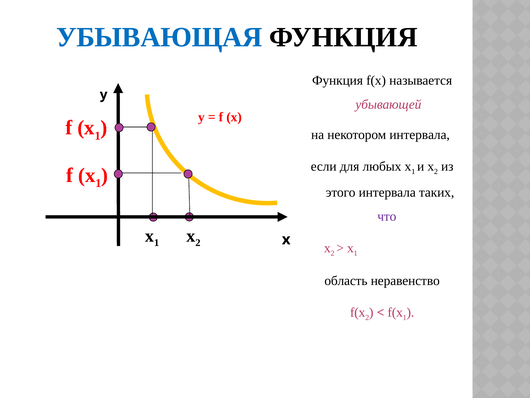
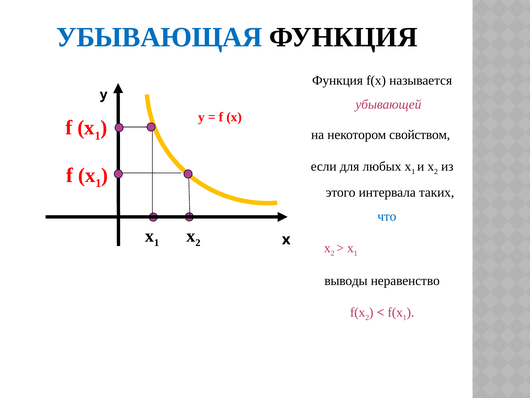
некотором интервала: интервала -> свойством (420, 135)
что colour: purple -> blue (387, 216)
область: область -> выводы (346, 280)
